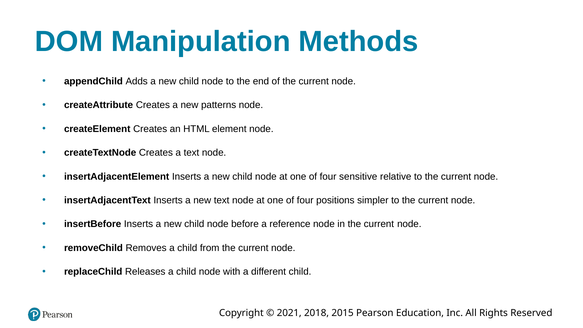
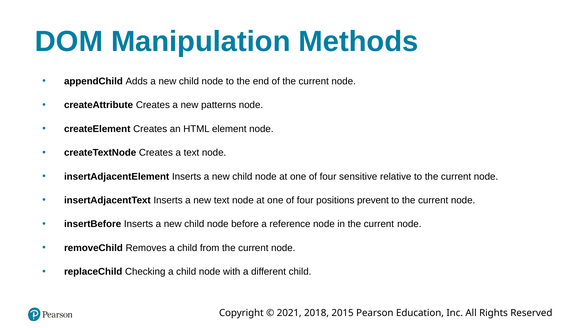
simpler: simpler -> prevent (373, 200)
Releases: Releases -> Checking (145, 272)
